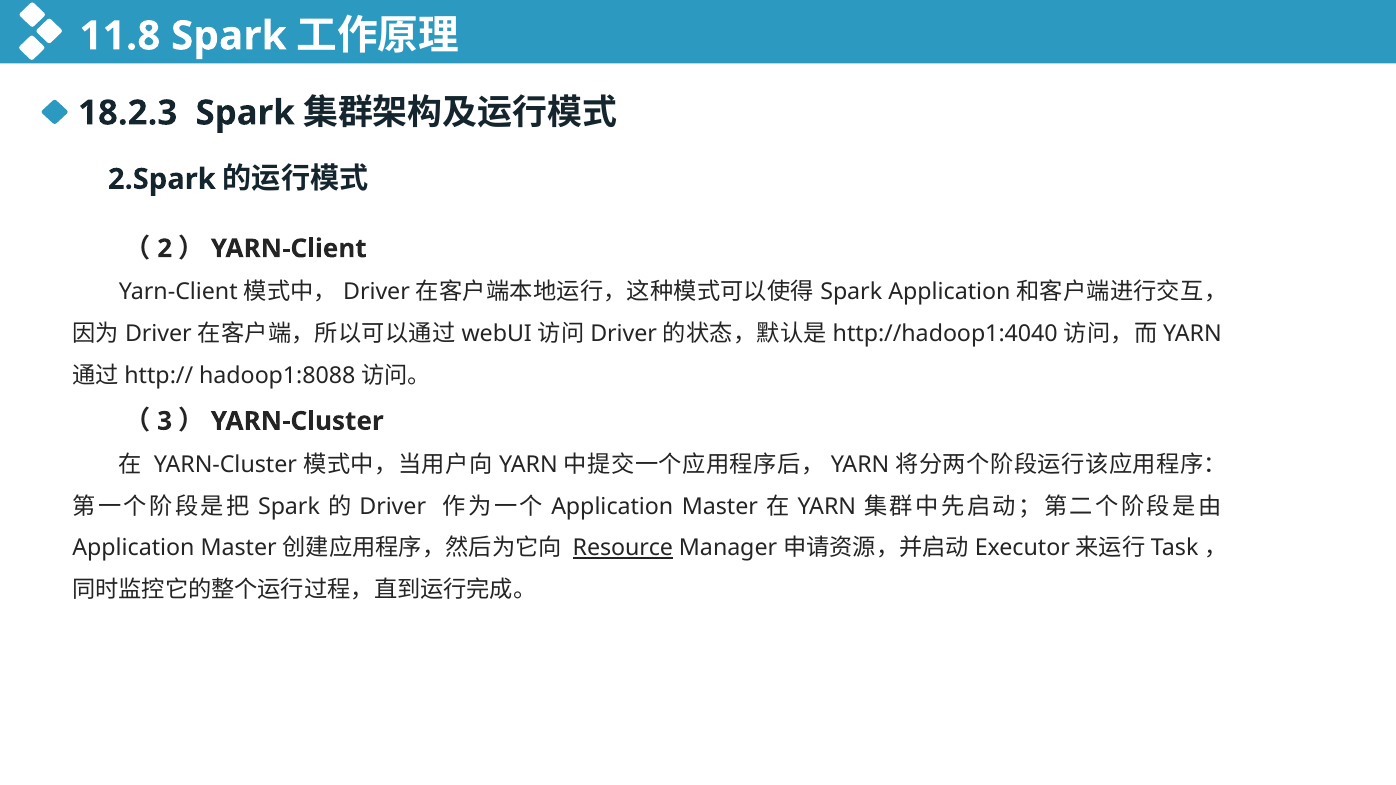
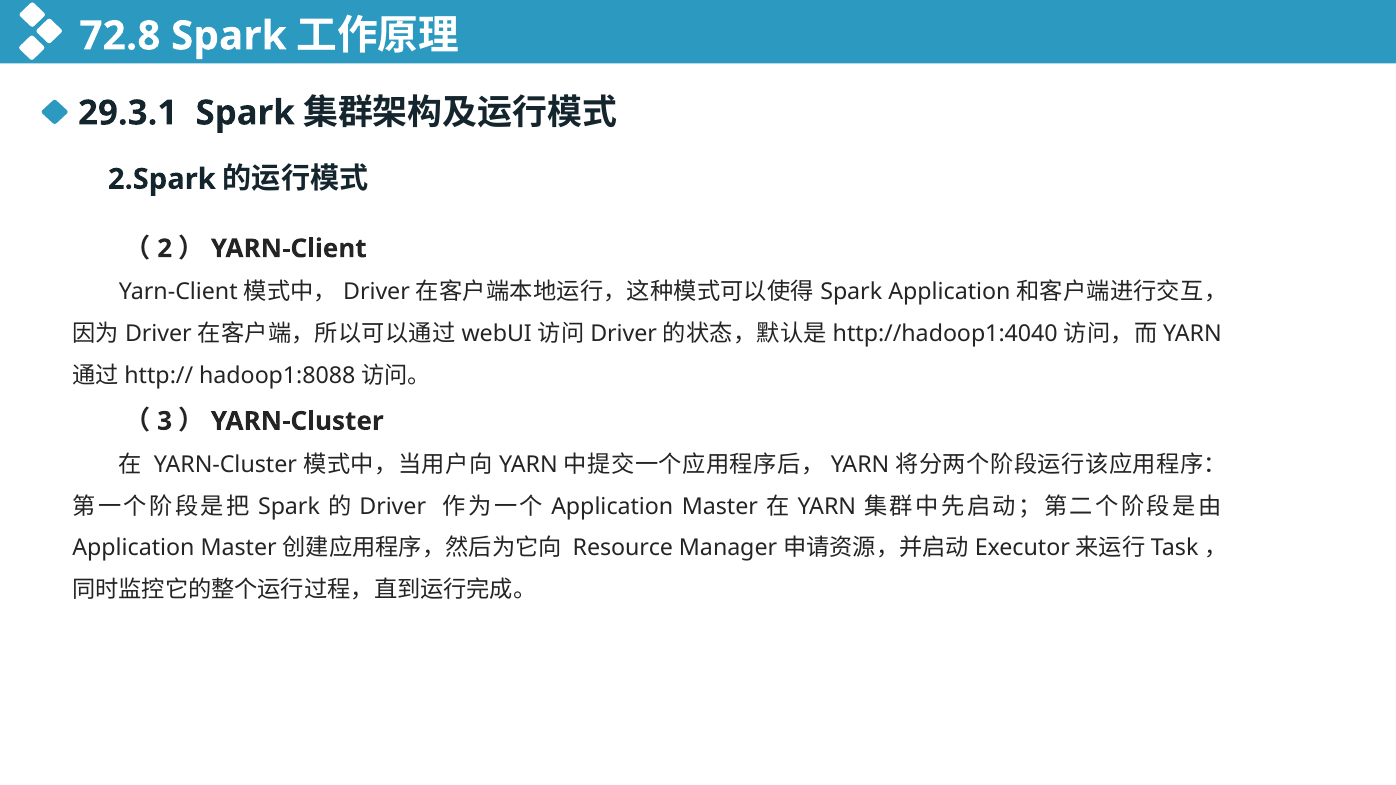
11.8: 11.8 -> 72.8 (120, 36)
18.2.3: 18.2.3 -> 29.3.1 (128, 113)
Resource underline: present -> none (623, 548)
